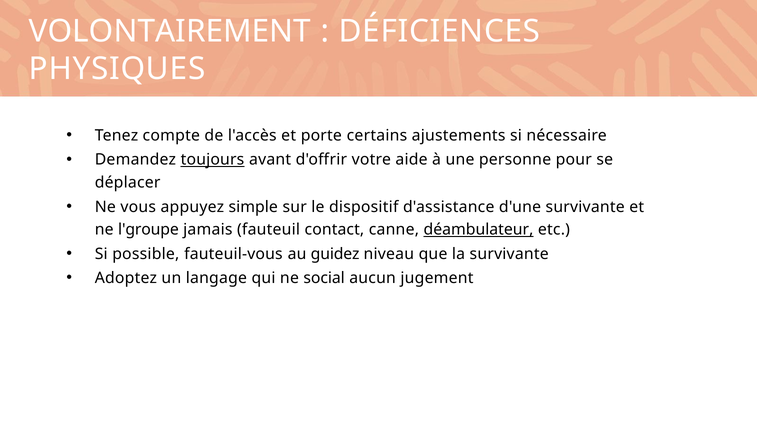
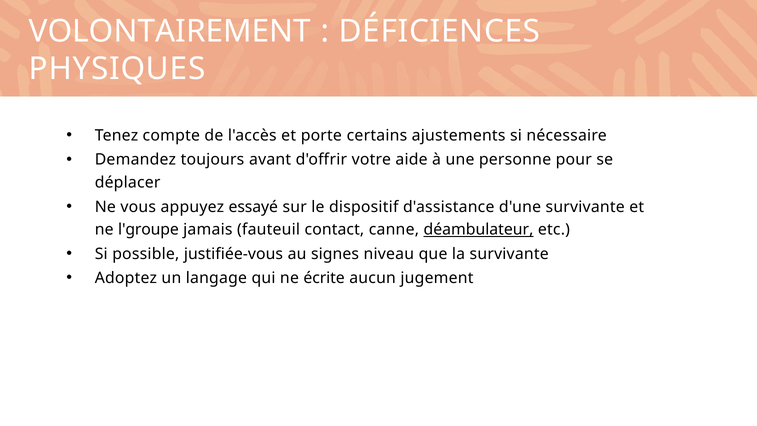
toujours underline: present -> none (212, 160)
simple: simple -> essayé (253, 207)
fauteuil-vous: fauteuil-vous -> justifiée-vous (233, 254)
guidez: guidez -> signes (335, 254)
social: social -> écrite (324, 278)
